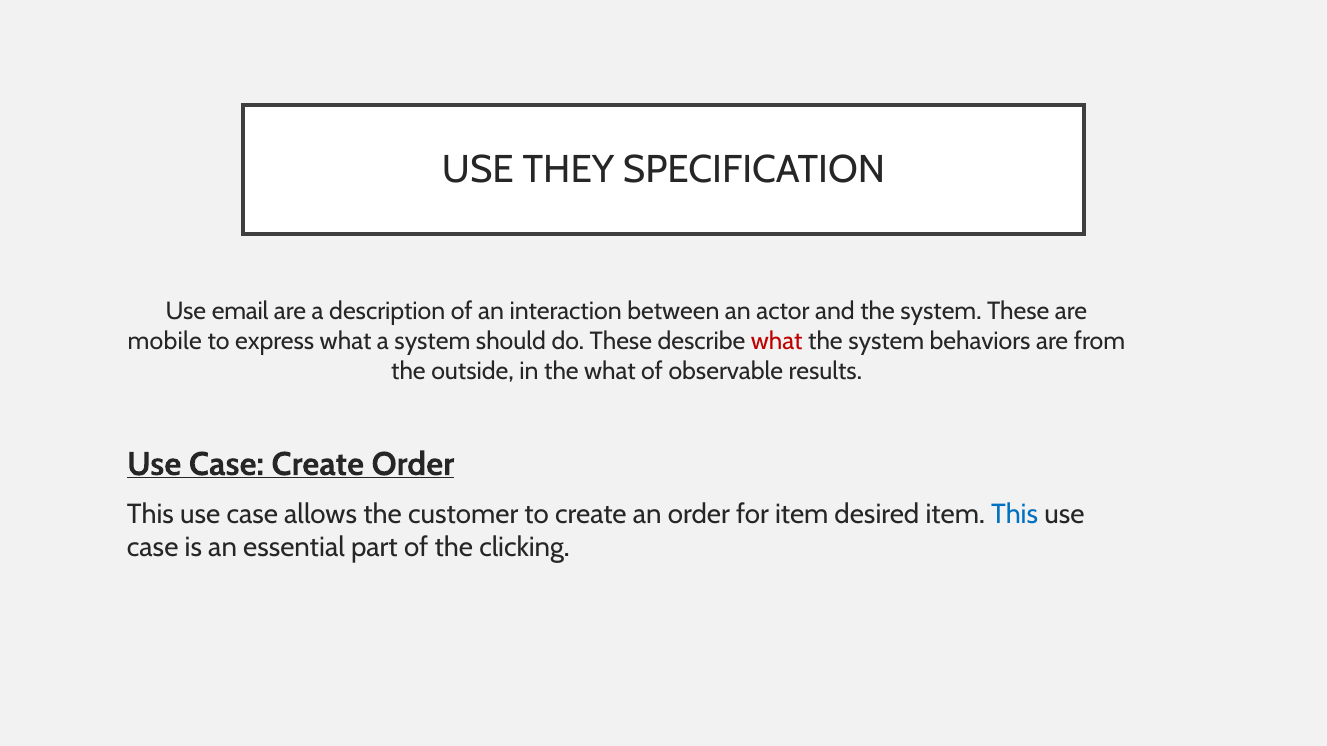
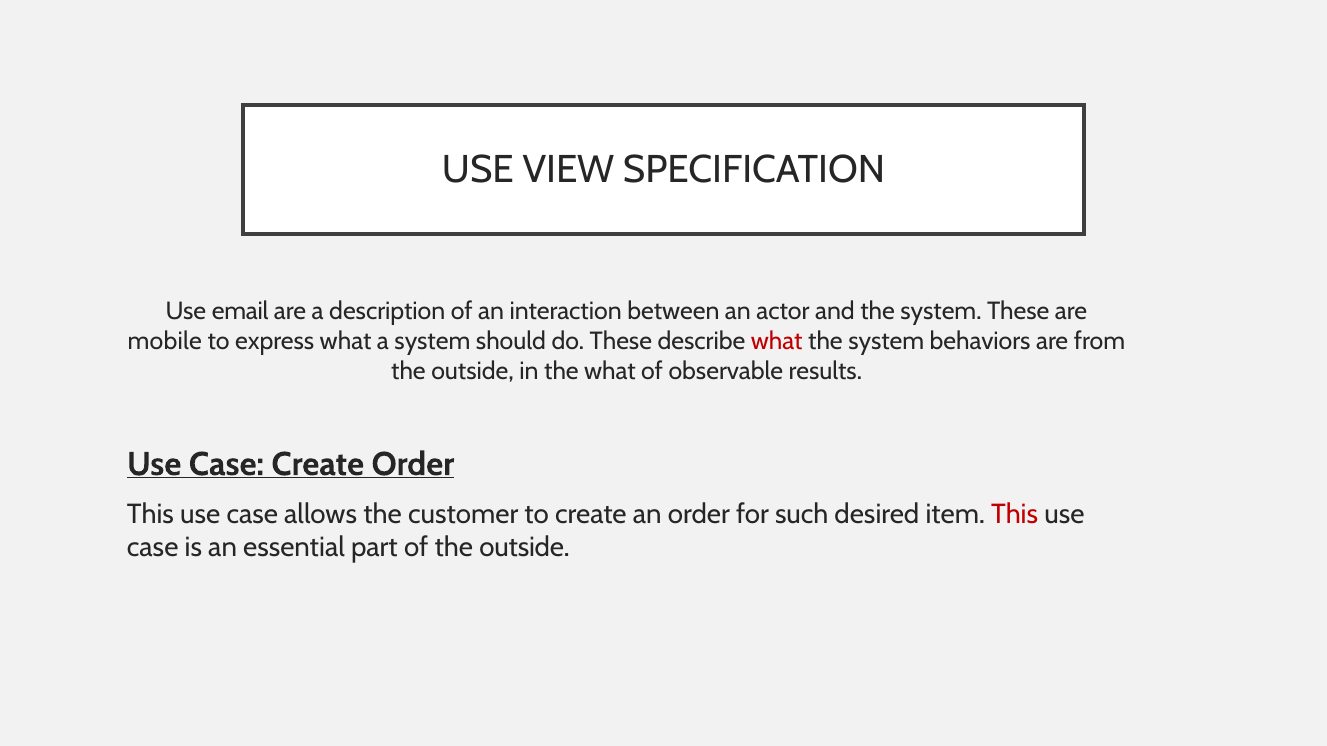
THEY: THEY -> VIEW (568, 169)
for item: item -> such (802, 514)
This colour: blue -> red (1015, 514)
of the clicking: clicking -> outside (524, 548)
